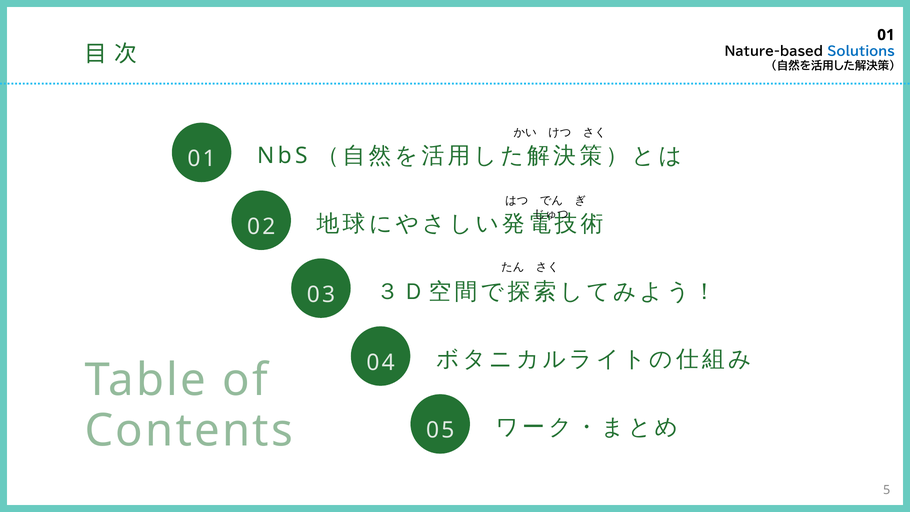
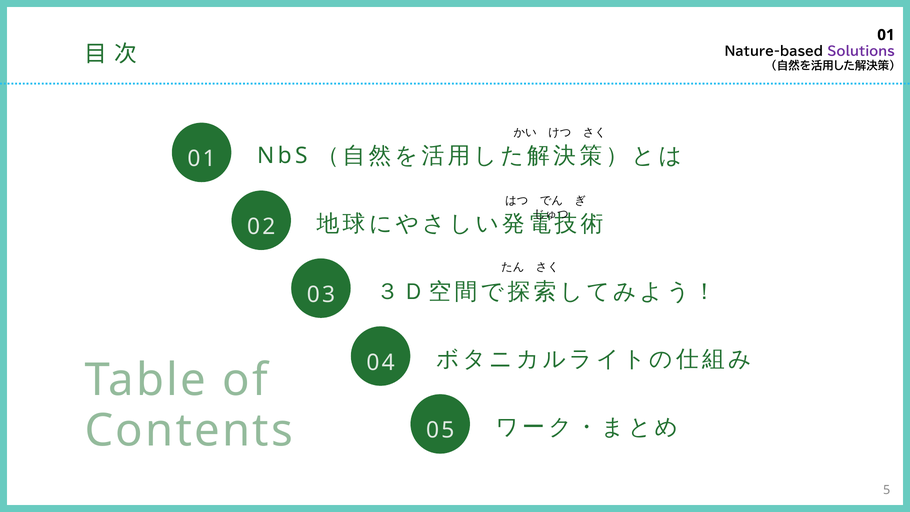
Solutions colour: blue -> purple (861, 52)
